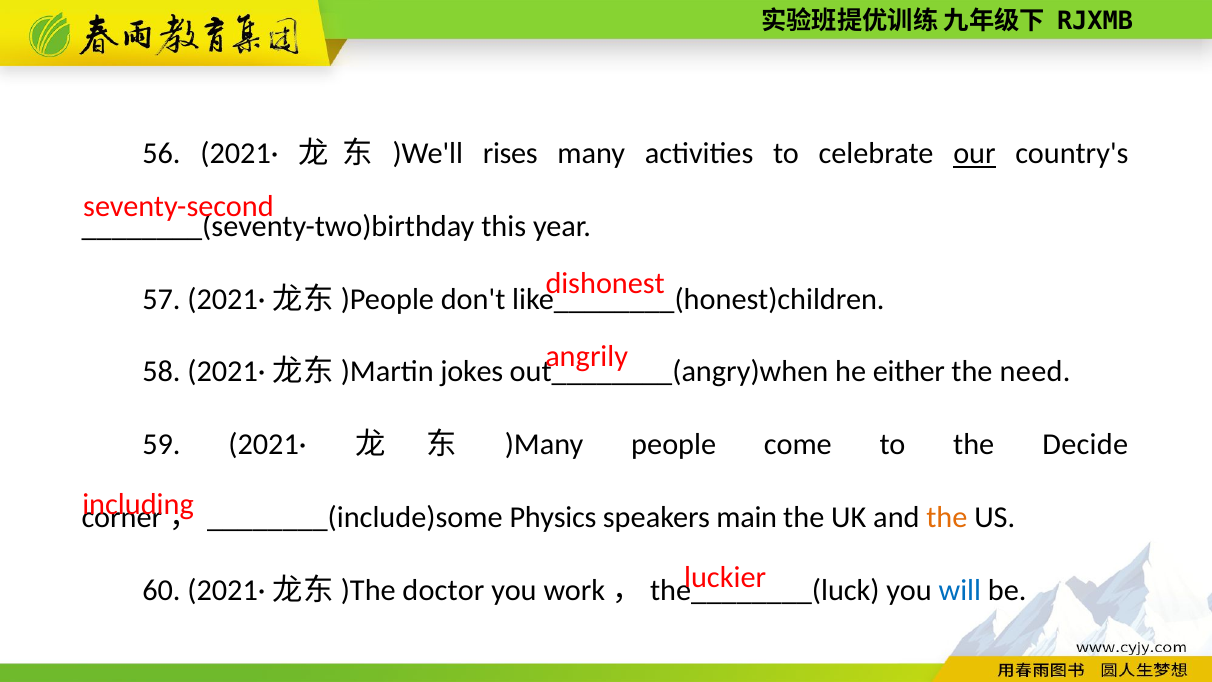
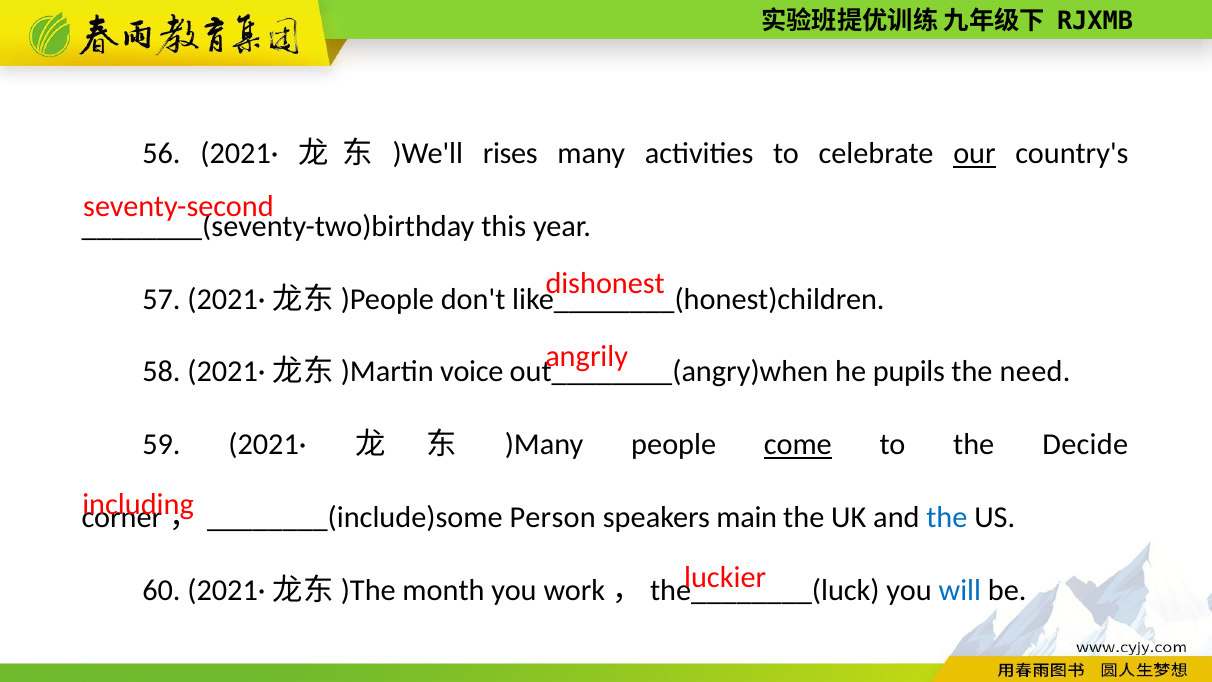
jokes: jokes -> voice (472, 372)
either: either -> pupils (909, 372)
come underline: none -> present (798, 444)
Physics: Physics -> Person (553, 517)
the colour: orange -> blue (947, 517)
doctor: doctor -> month (444, 590)
